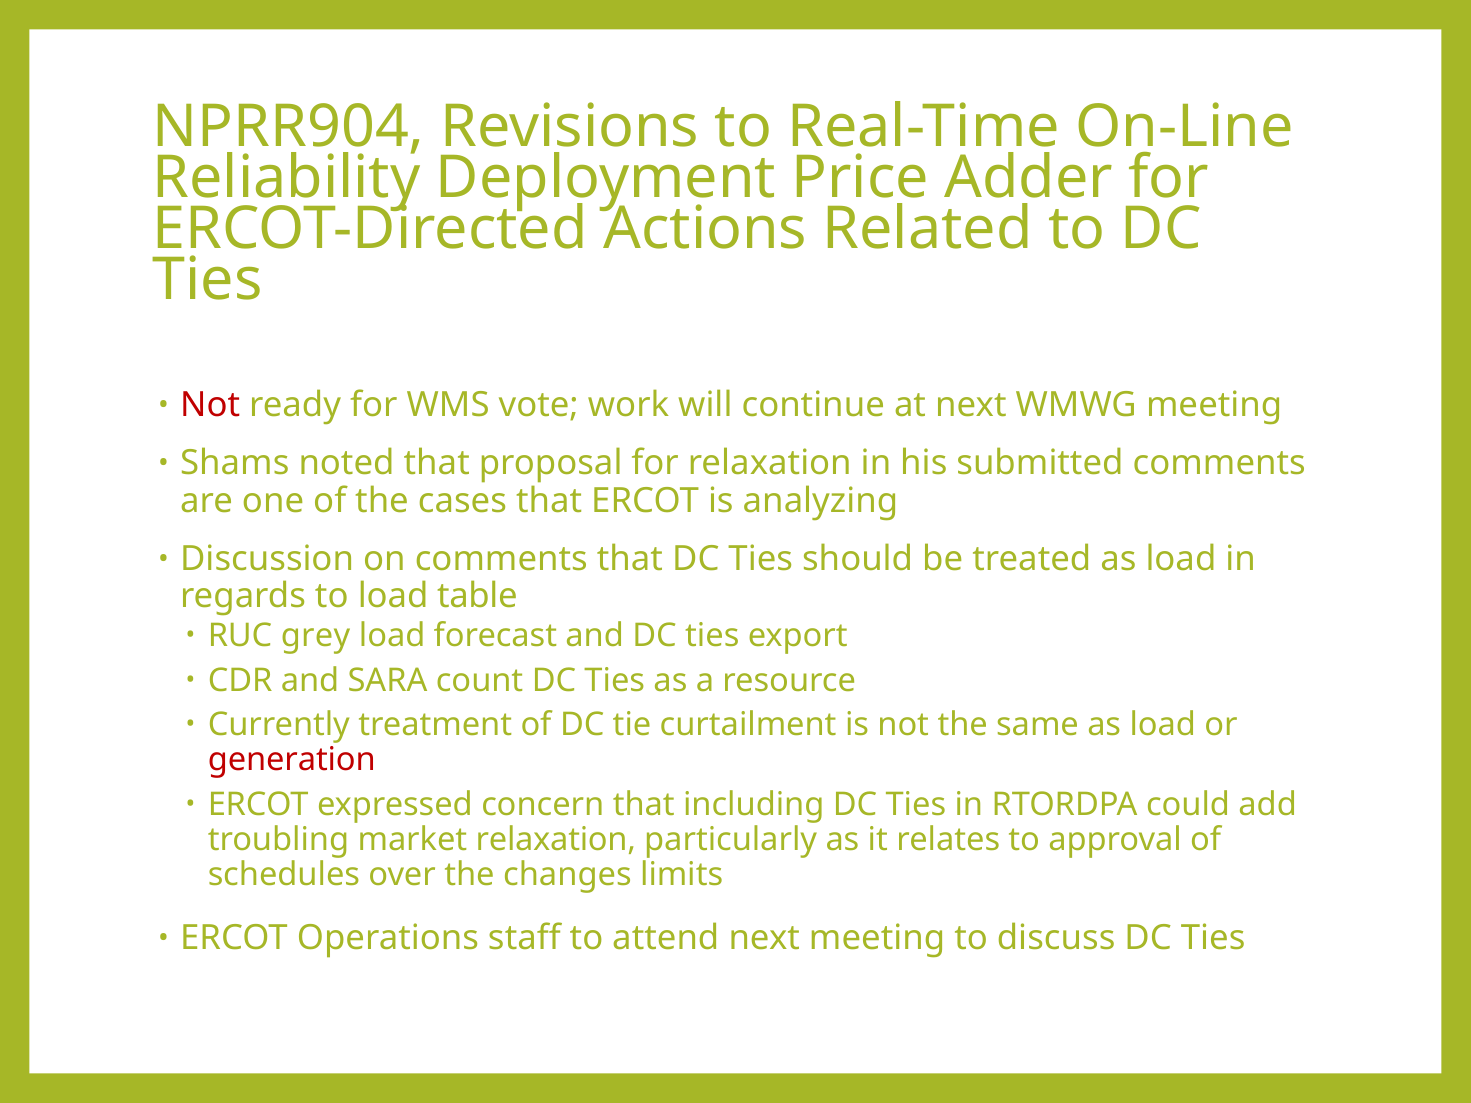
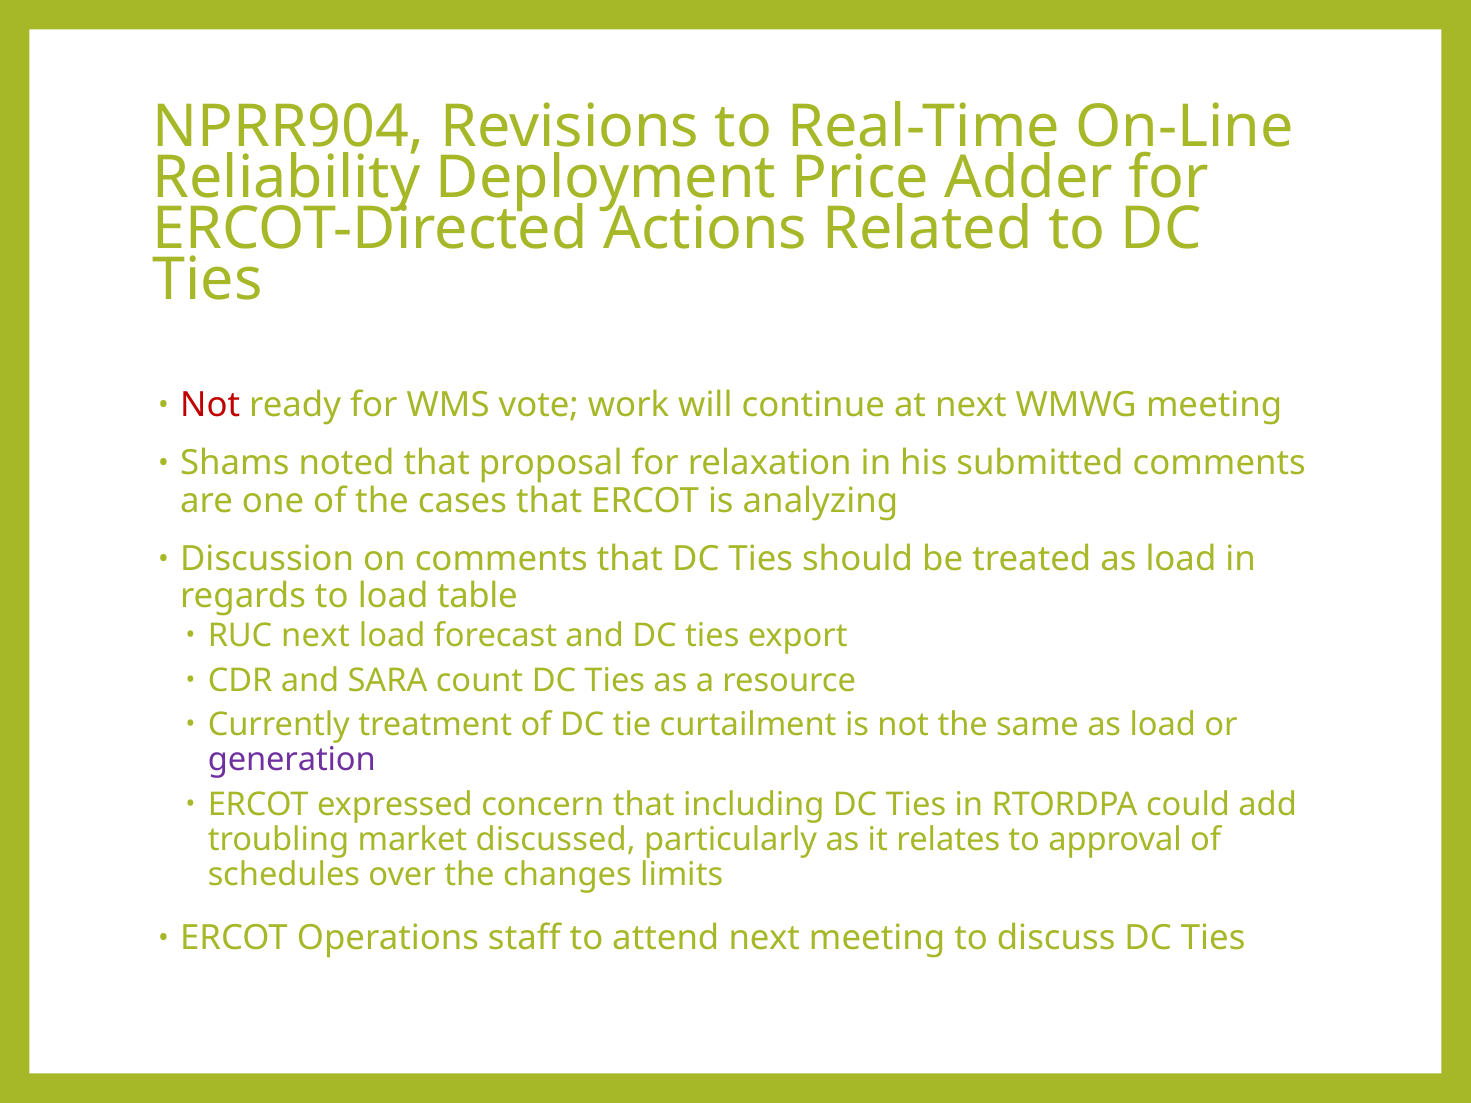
RUC grey: grey -> next (315, 636)
generation colour: red -> purple (292, 760)
market relaxation: relaxation -> discussed (556, 840)
